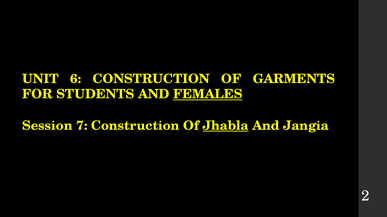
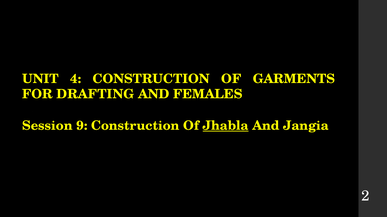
6: 6 -> 4 (76, 79)
STUDENTS: STUDENTS -> DRAFTING (95, 95)
FEMALES underline: present -> none (208, 95)
7: 7 -> 9 (82, 126)
